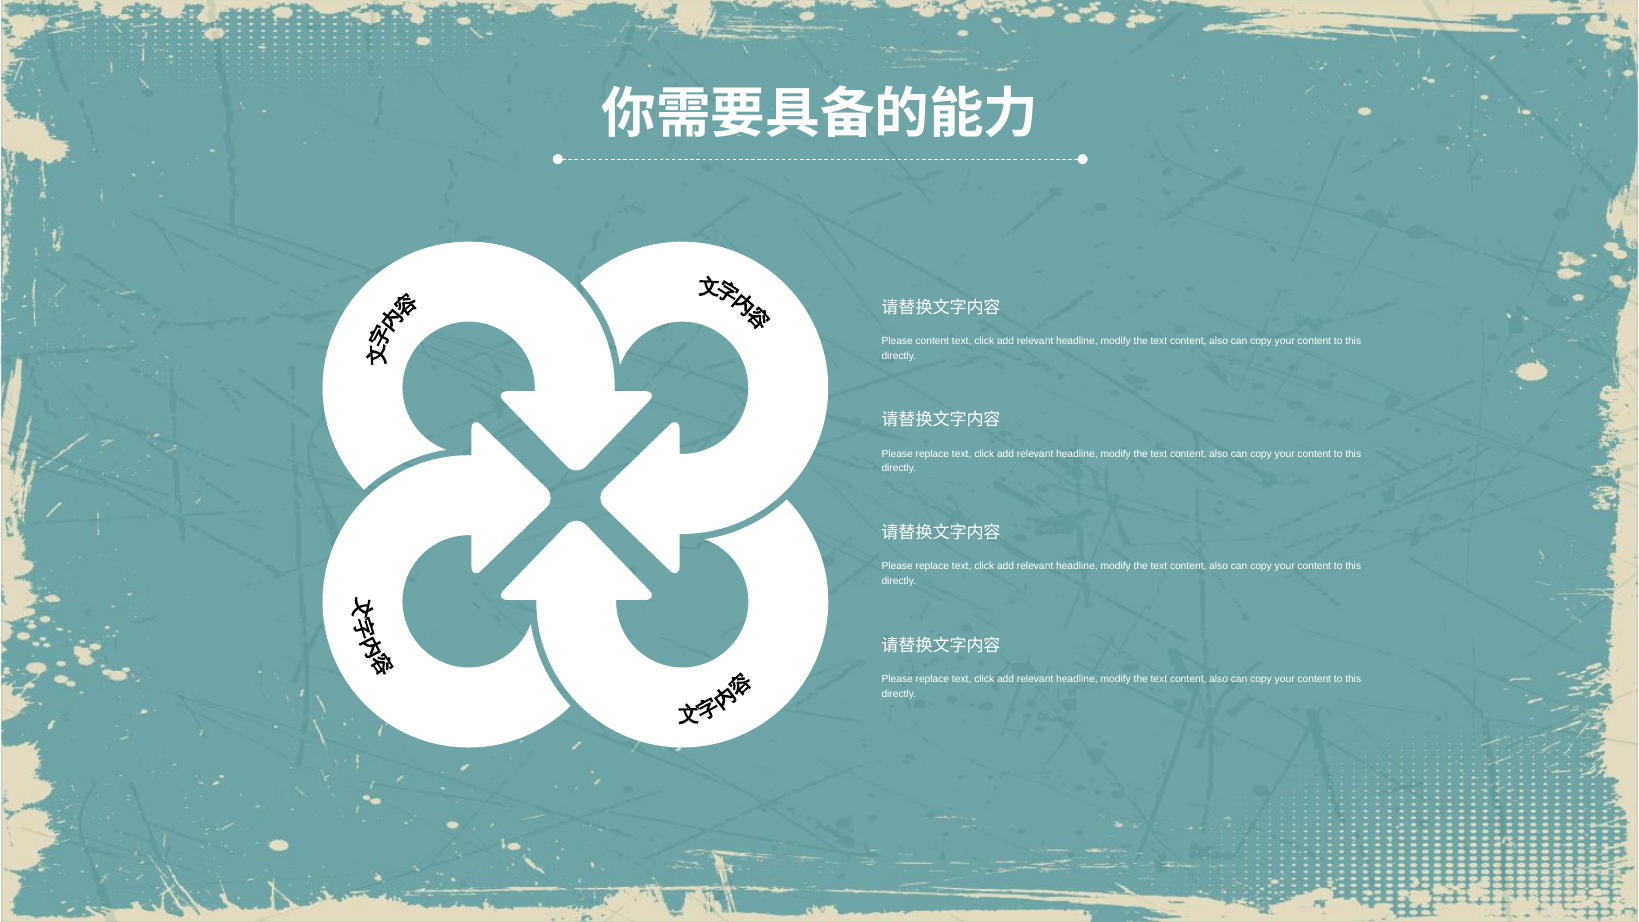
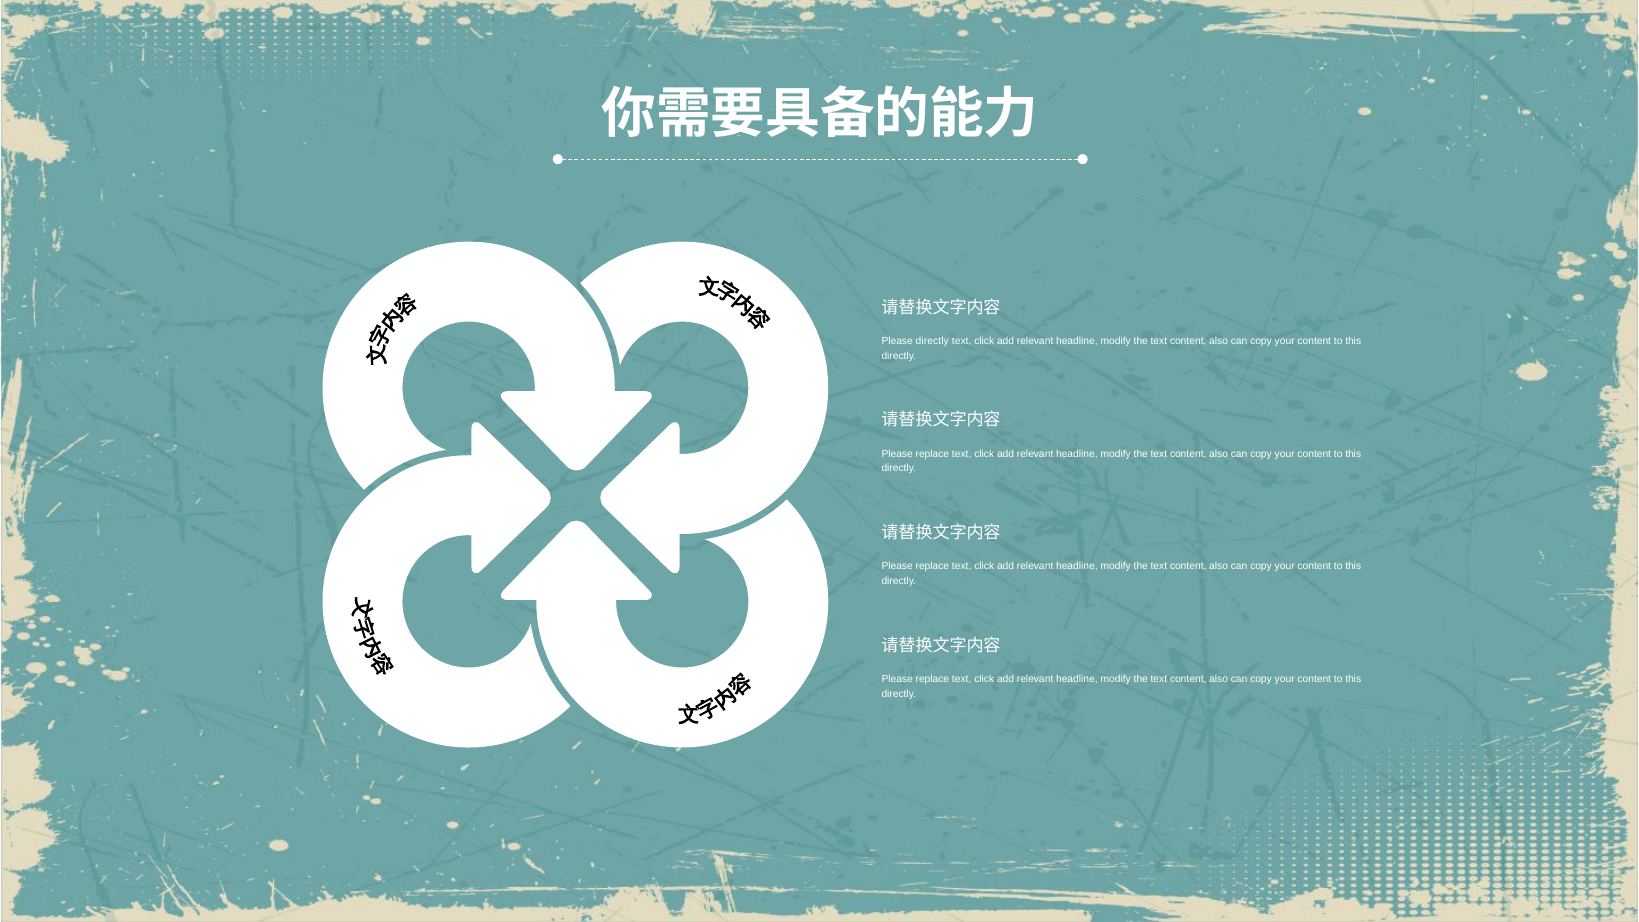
Please content: content -> directly (932, 341)
